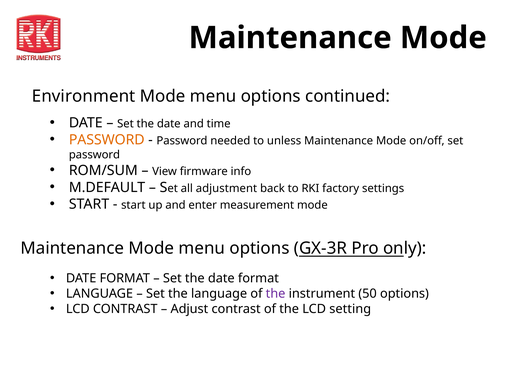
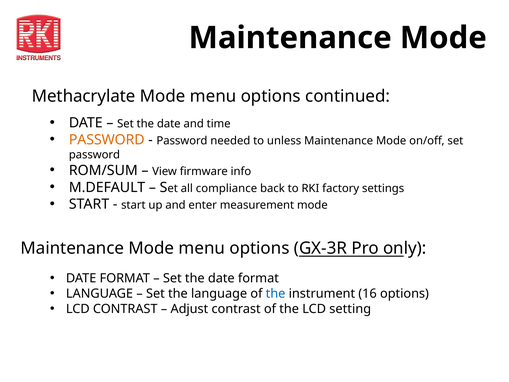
Environment: Environment -> Methacrylate (84, 96)
adjustment: adjustment -> compliance (226, 188)
the colour: purple -> blue (276, 293)
50: 50 -> 16 (368, 293)
